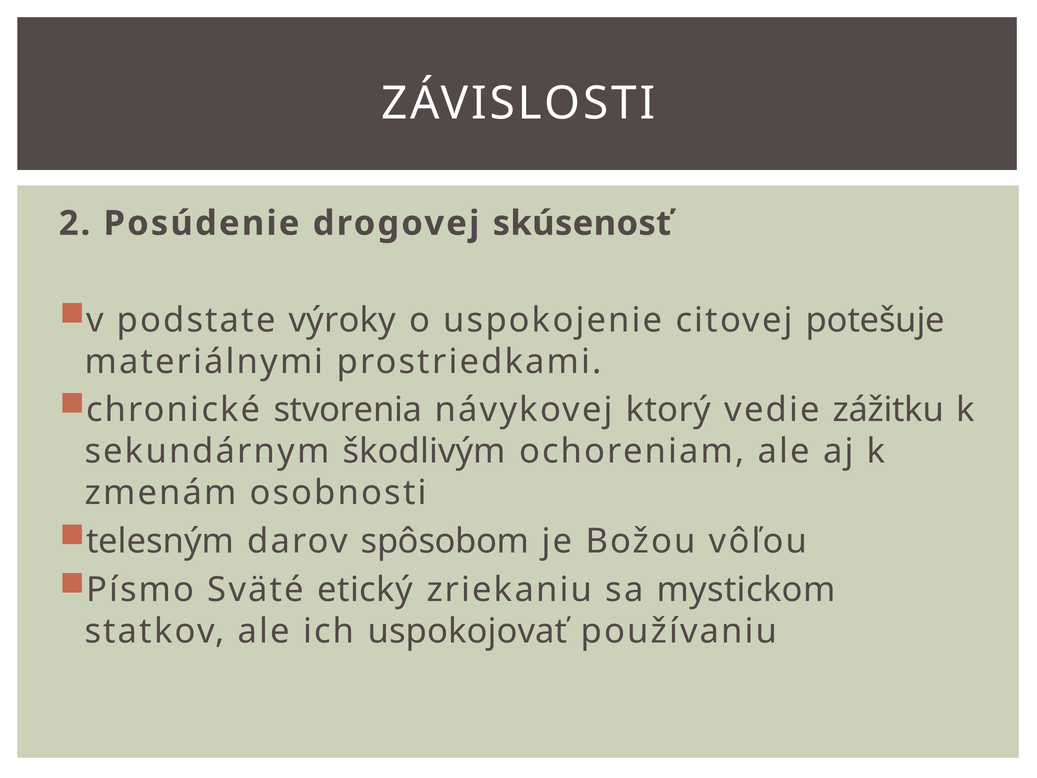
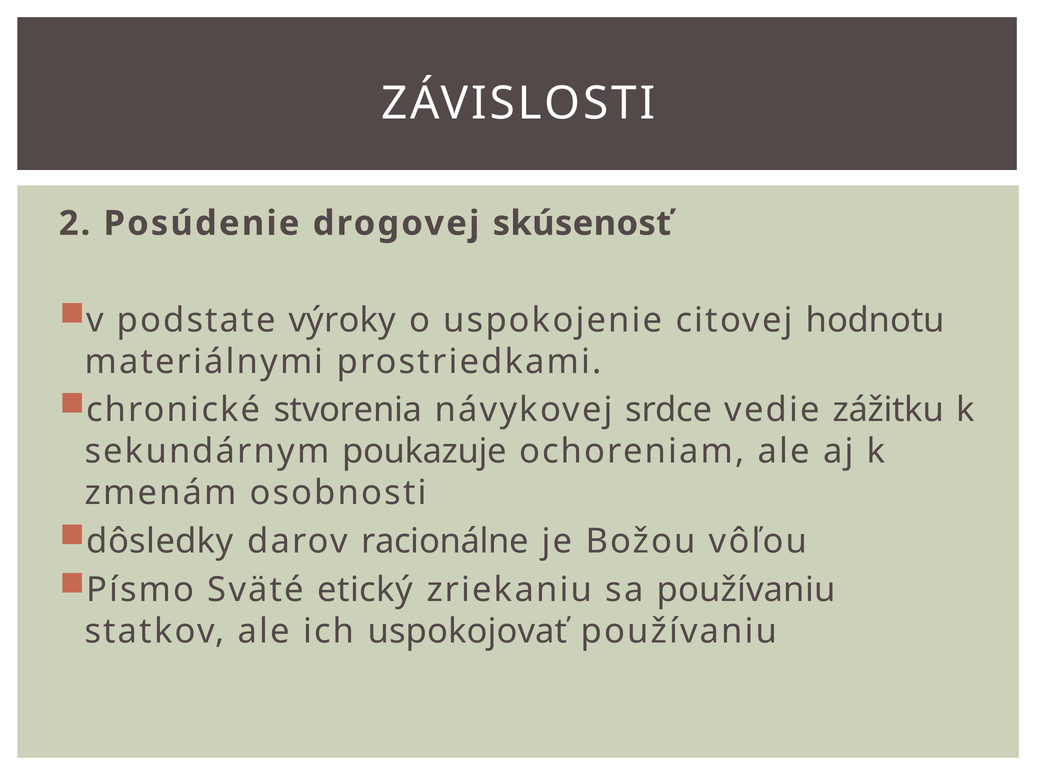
potešuje: potešuje -> hodnotu (875, 320)
ktorý: ktorý -> srdce (669, 410)
škodlivým: škodlivým -> poukazuje (424, 451)
telesným: telesným -> dôsledky (160, 541)
spôsobom: spôsobom -> racionálne (445, 541)
sa mystickom: mystickom -> používaniu (746, 590)
